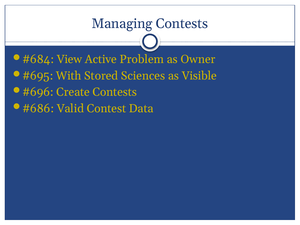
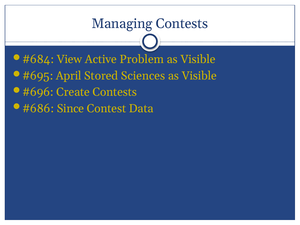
Owner: Owner -> Visible (198, 59)
With: With -> April (69, 76)
Valid: Valid -> Since (70, 108)
